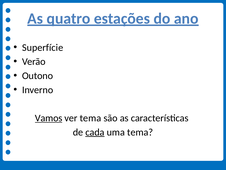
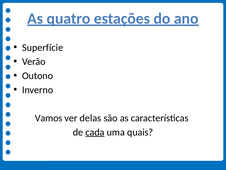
Vamos underline: present -> none (49, 118)
ver tema: tema -> delas (90, 118)
uma tema: tema -> quais (140, 132)
